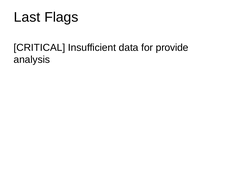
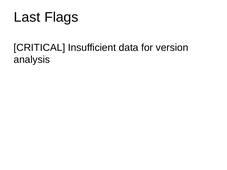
provide: provide -> version (172, 48)
